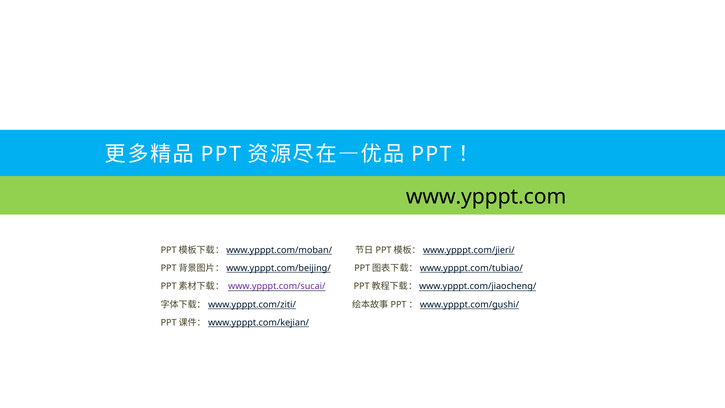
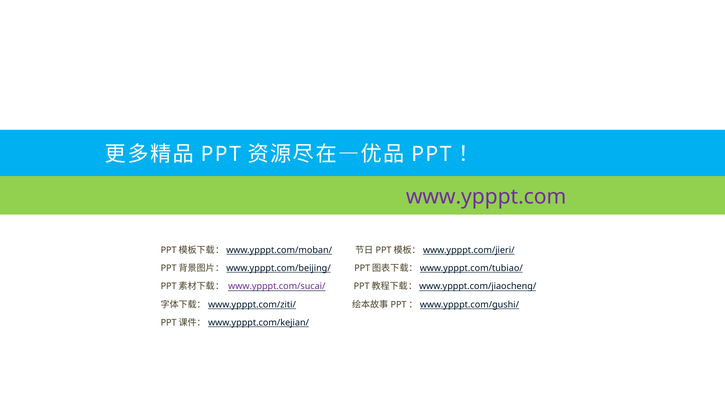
www.ypppt.com colour: black -> purple (486, 196)
